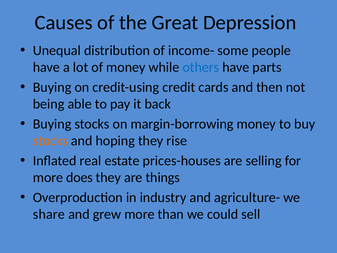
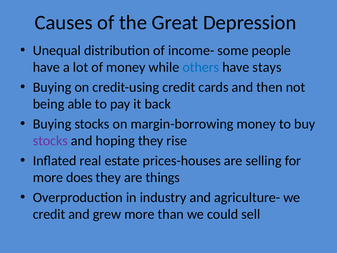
parts: parts -> stays (267, 67)
stocks colour: orange -> purple (50, 141)
share: share -> credit (49, 214)
